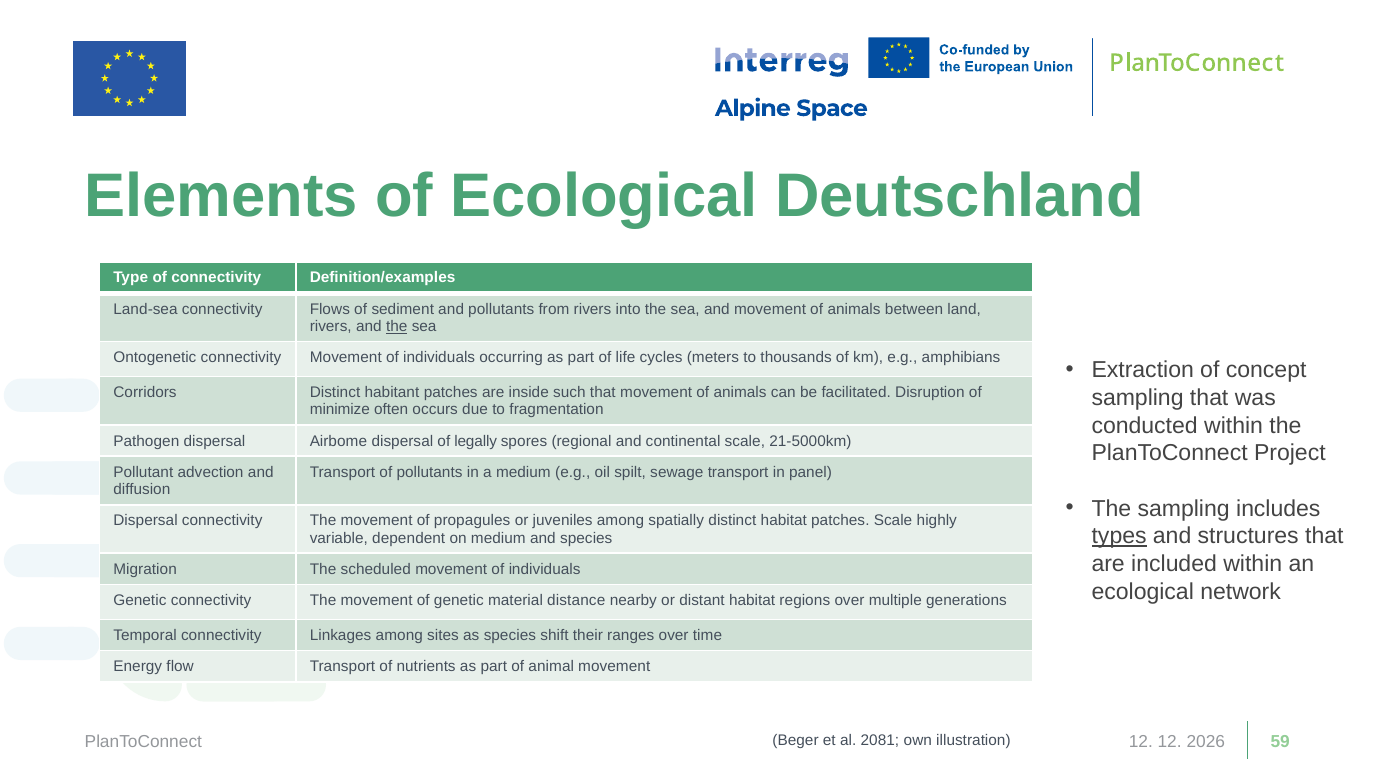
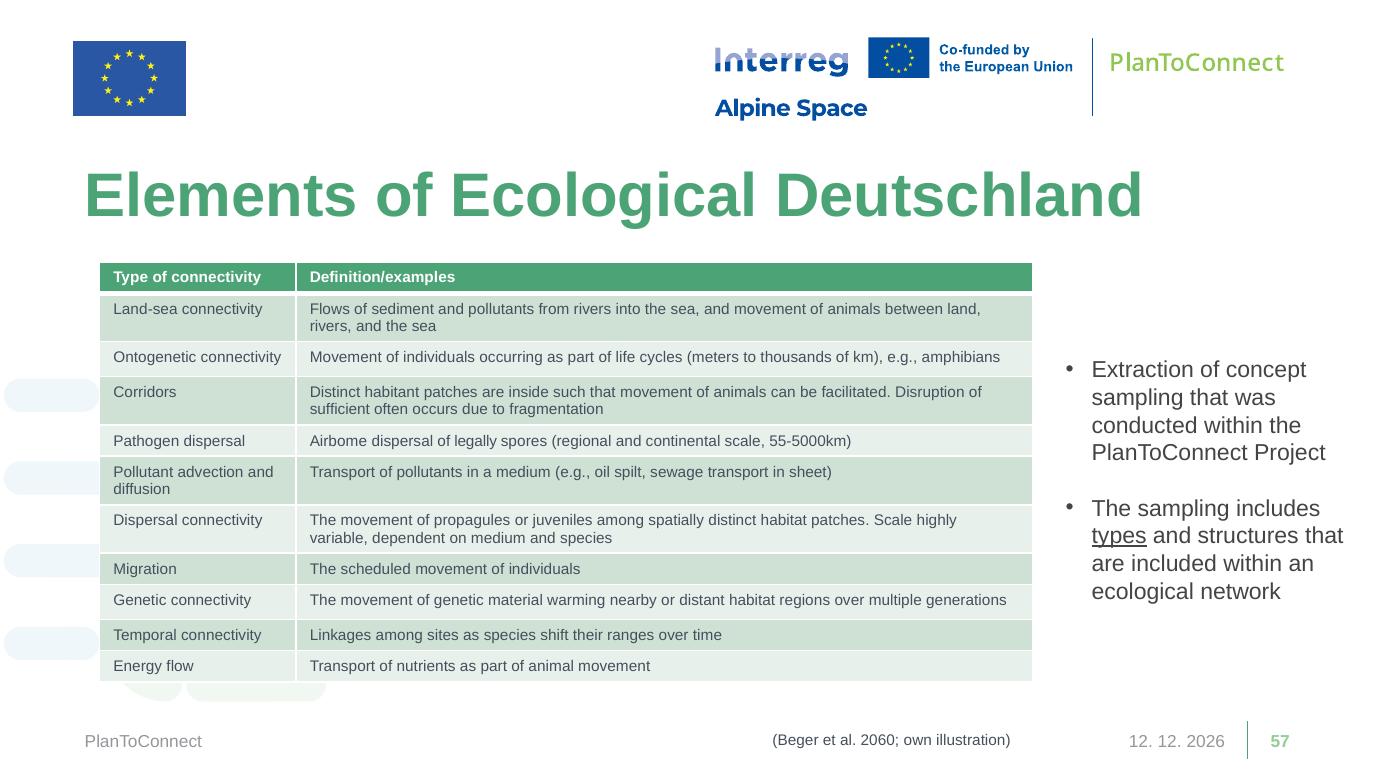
the underline: present -> none (397, 327)
minimize: minimize -> sufficient (340, 410)
21-5000km: 21-5000km -> 55-5000km (810, 441)
panel: panel -> sheet (810, 472)
distance: distance -> warming (576, 601)
2081: 2081 -> 2060 (880, 741)
59: 59 -> 57 (1280, 742)
